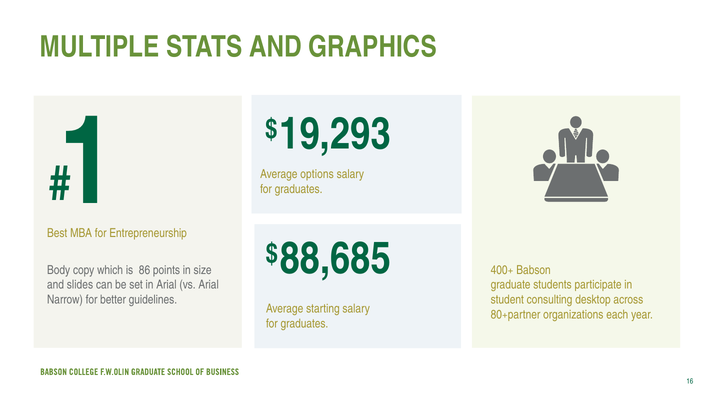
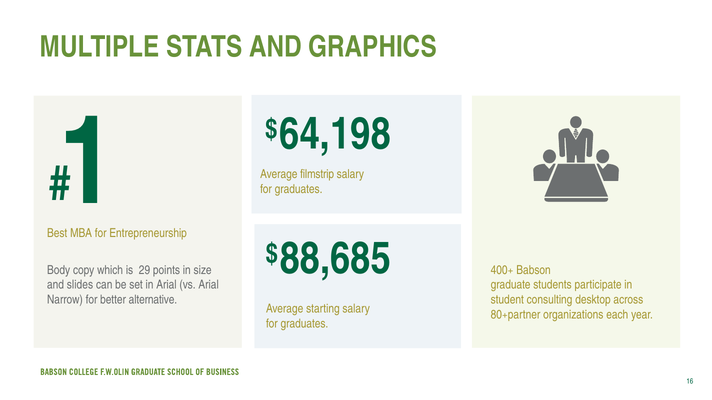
19,293: 19,293 -> 64,198 (335, 134)
options: options -> filmstrip (317, 174)
86: 86 -> 29 (145, 270)
guidelines: guidelines -> alternative (153, 300)
